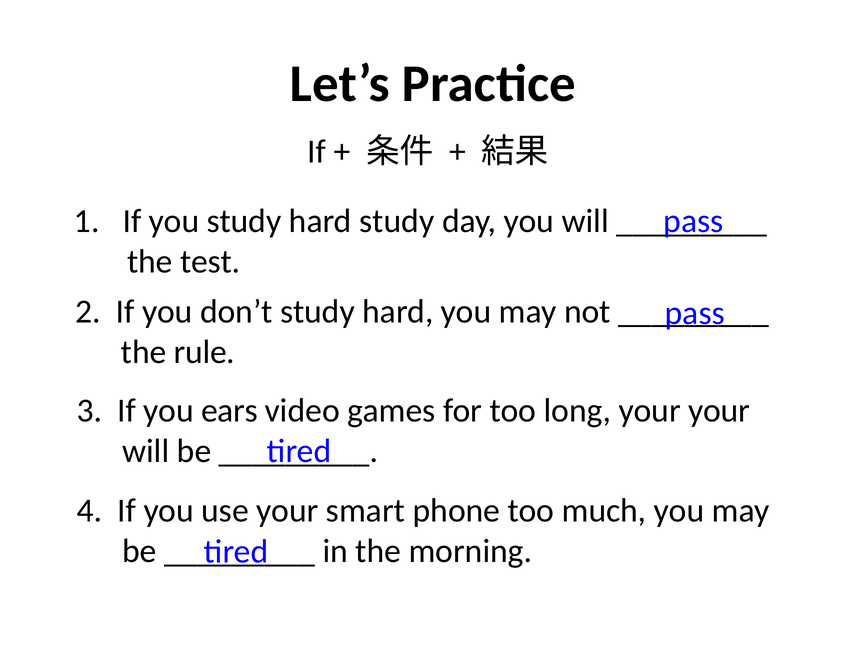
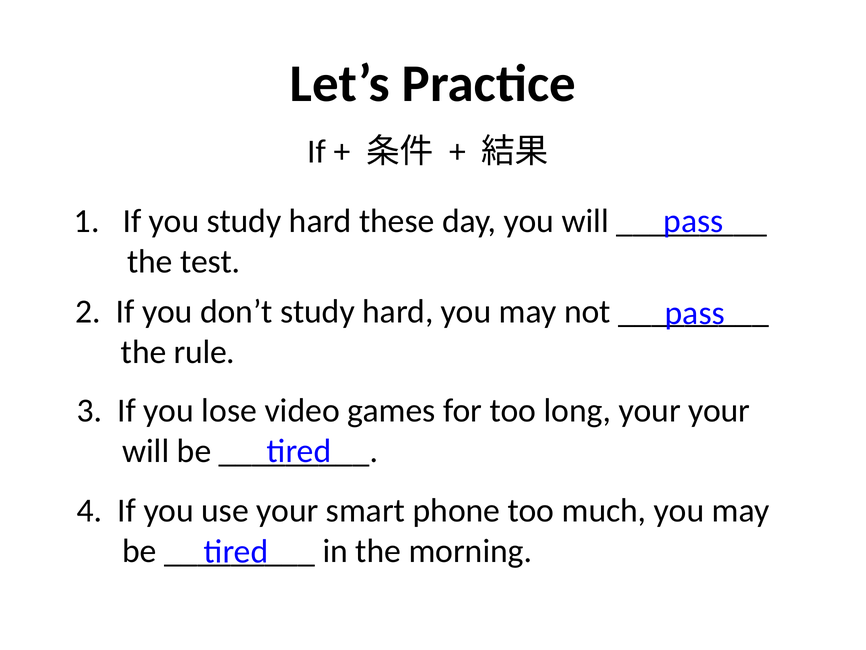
hard study: study -> these (397, 221)
ears: ears -> lose (229, 410)
